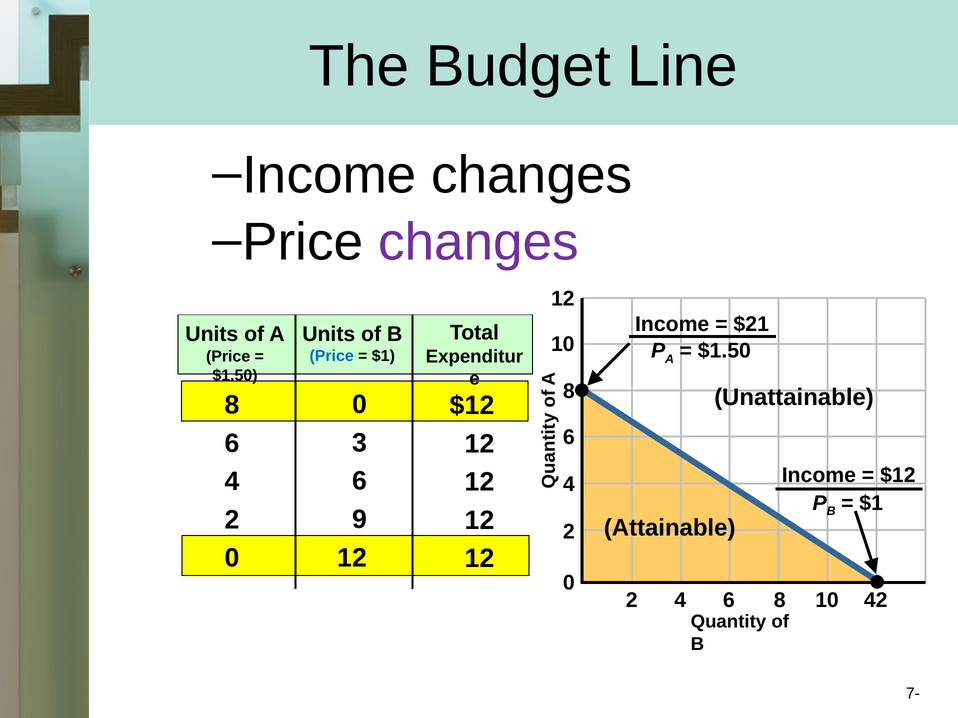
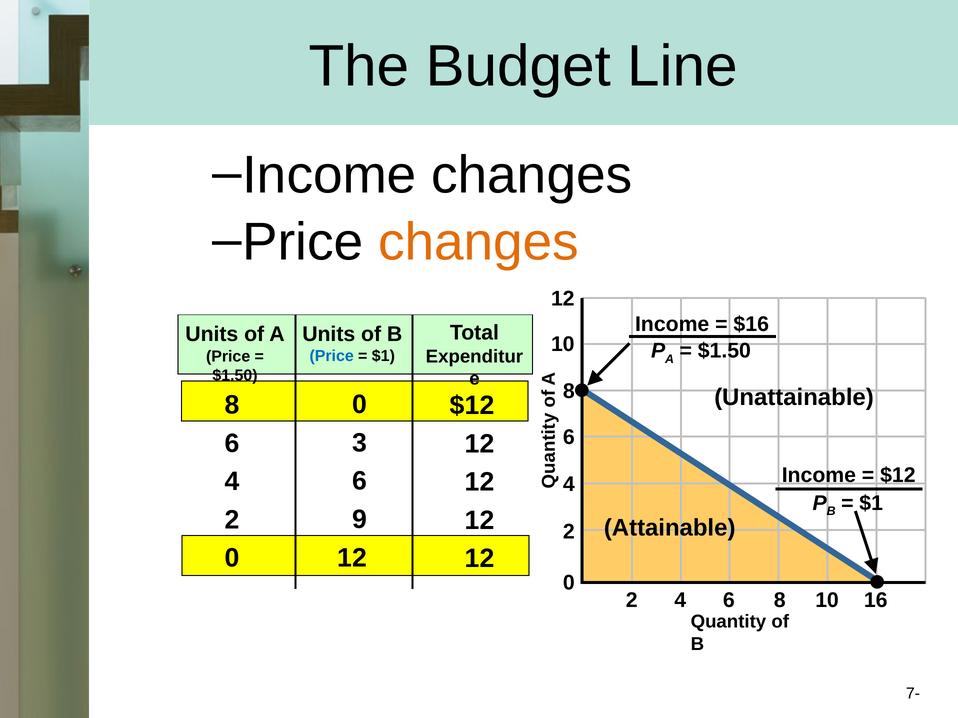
changes colour: purple -> orange (478, 242)
$21: $21 -> $16 (751, 325)
42: 42 -> 16 (876, 601)
